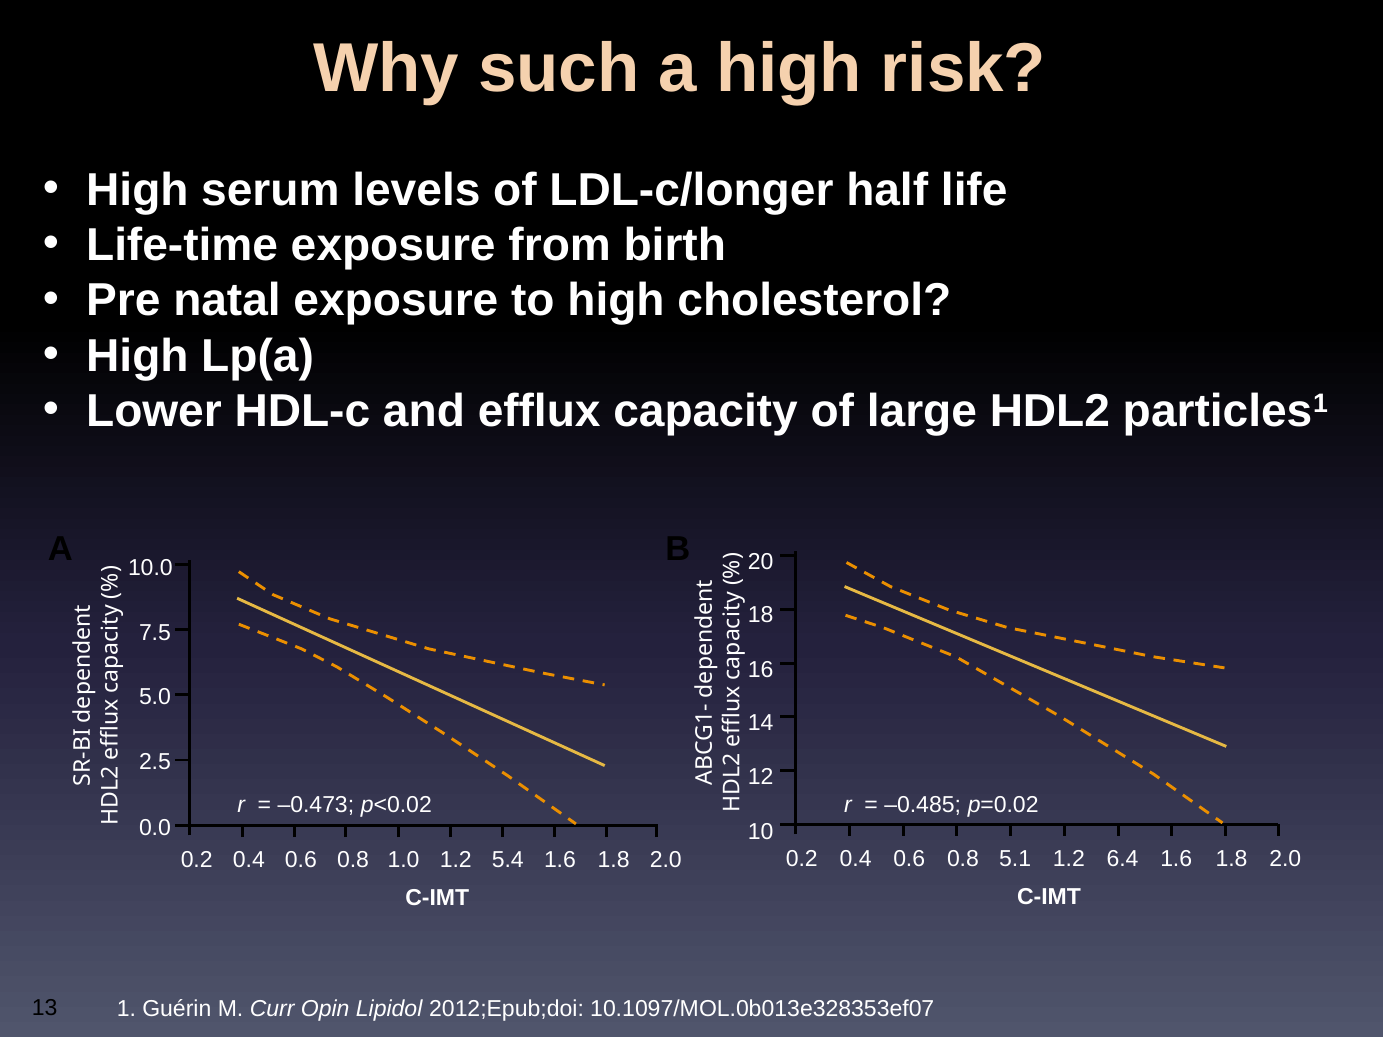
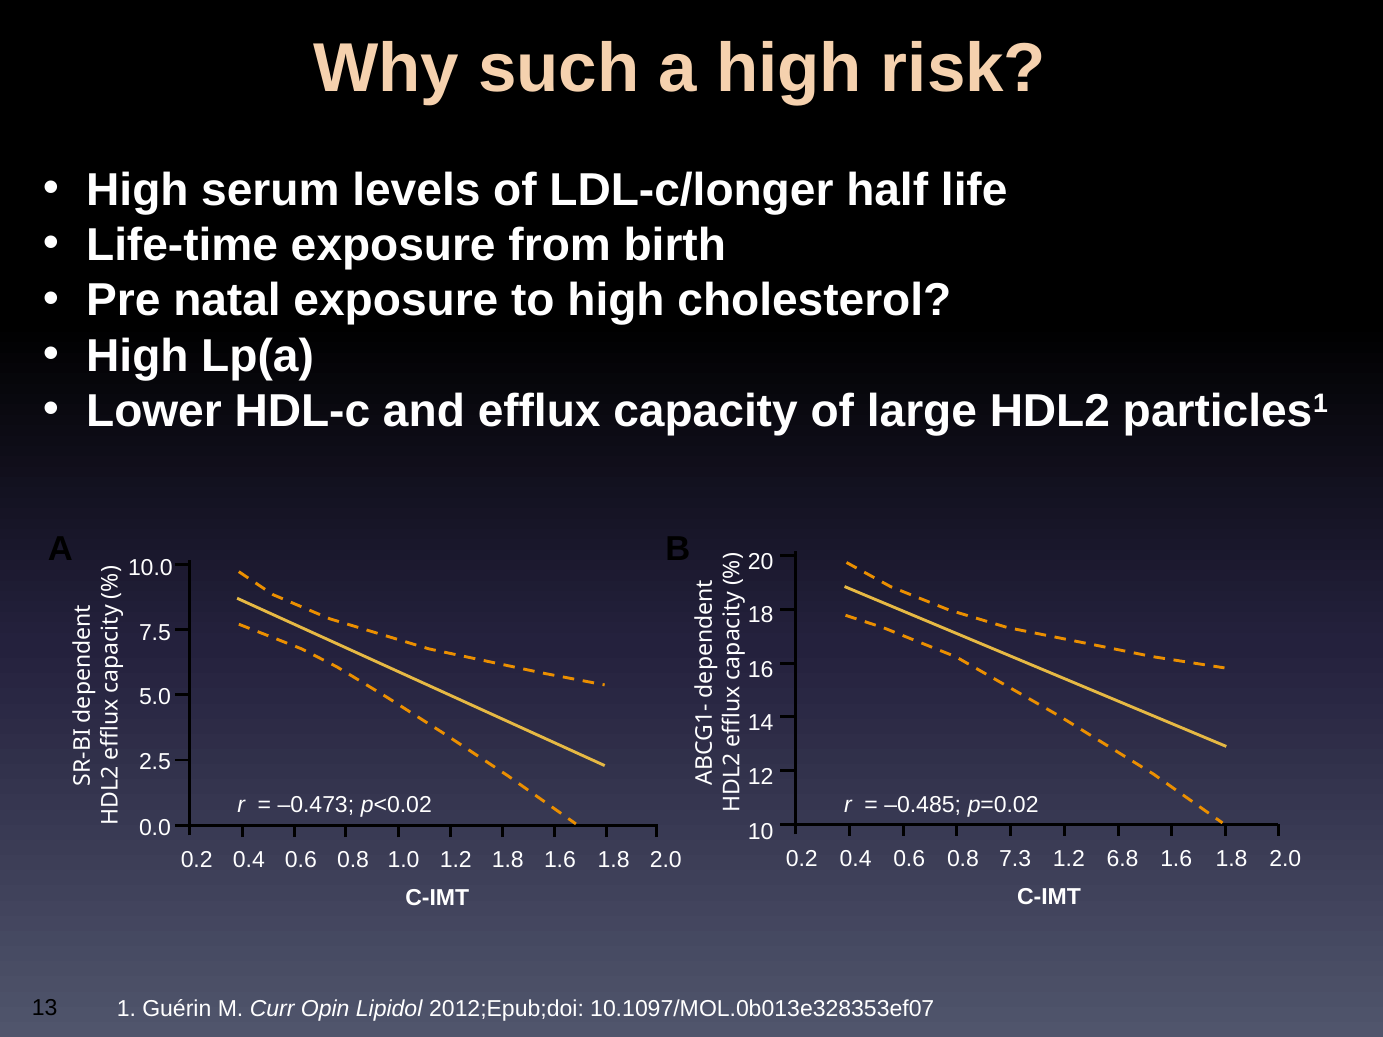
5.1: 5.1 -> 7.3 (1015, 859)
6.4: 6.4 -> 6.8 (1122, 859)
1.2 5.4: 5.4 -> 1.8 (508, 861)
